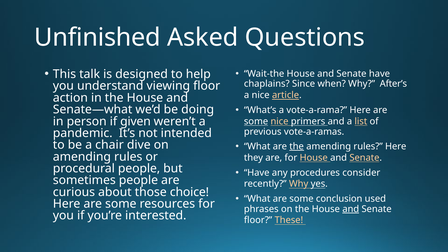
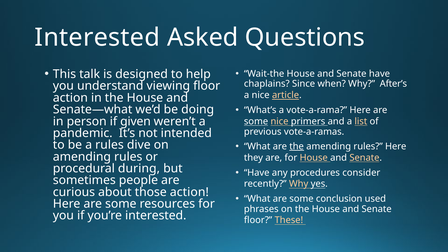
Unfinished: Unfinished -> Interested (97, 38)
a chair: chair -> rules (109, 145)
procedural people: people -> during (139, 168)
those choice: choice -> action (189, 192)
and underline: present -> none (351, 209)
